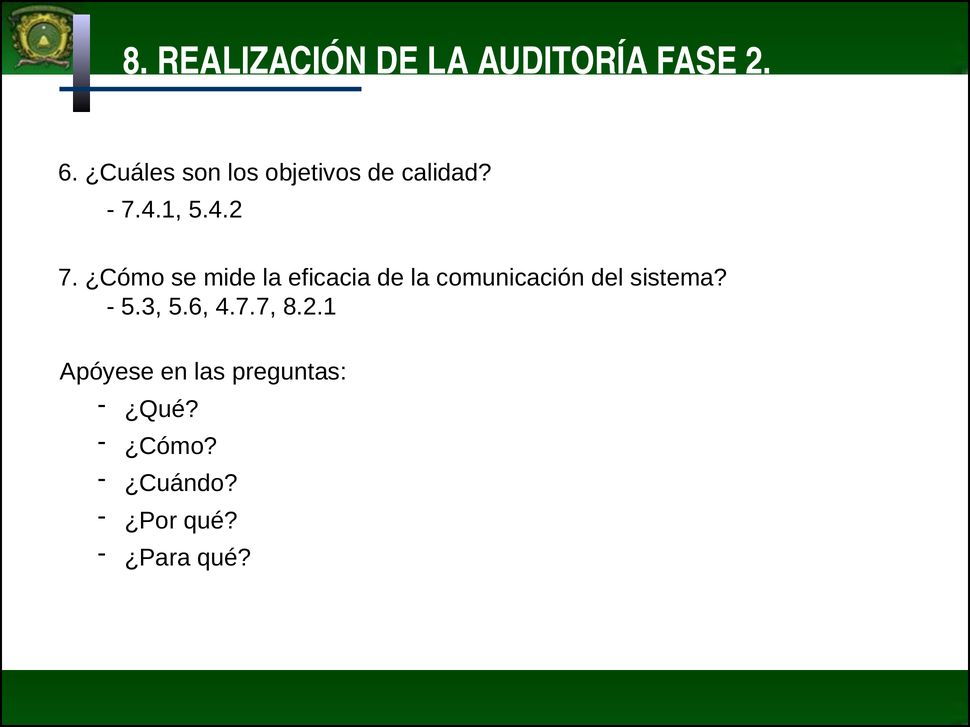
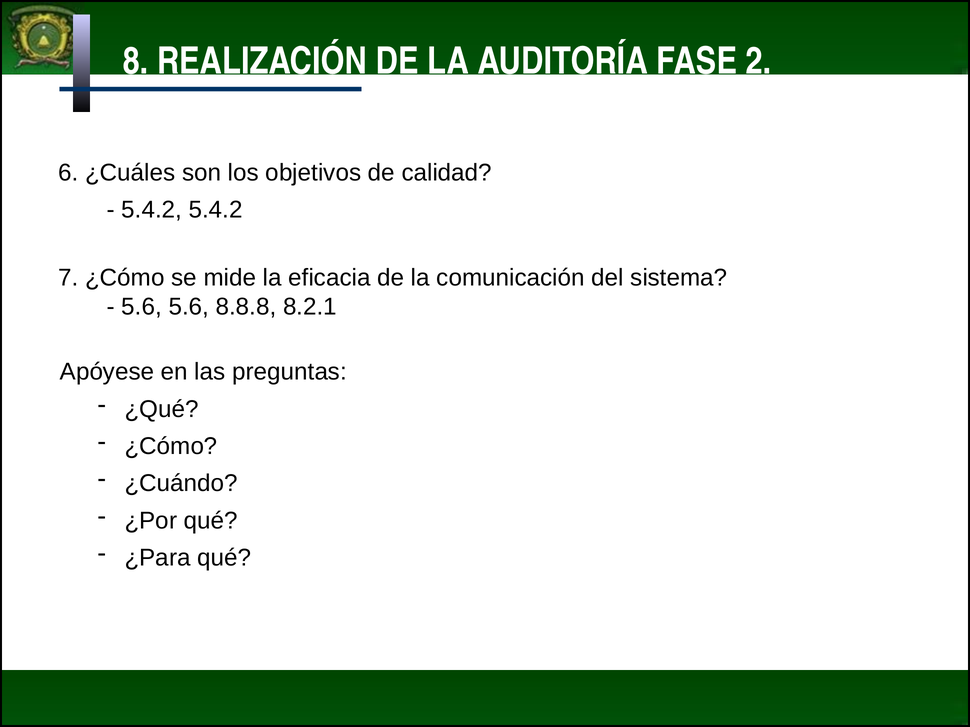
7.4.1: 7.4.1 -> 5.4.2 (152, 210)
5.3: 5.3 -> 5.6 (142, 307)
4.7.7: 4.7.7 -> 8.8.8 (246, 307)
